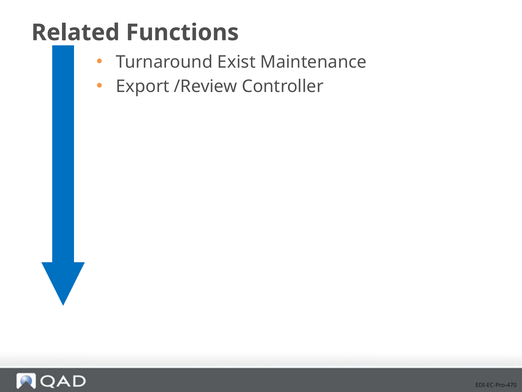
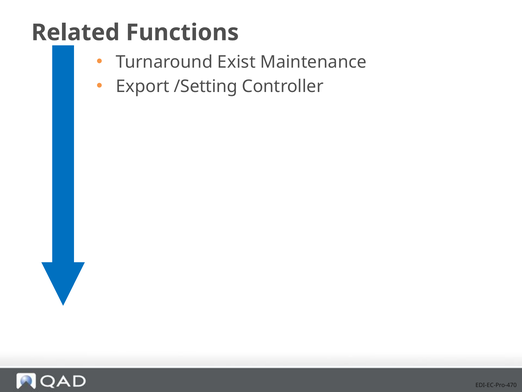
/Review: /Review -> /Setting (206, 86)
